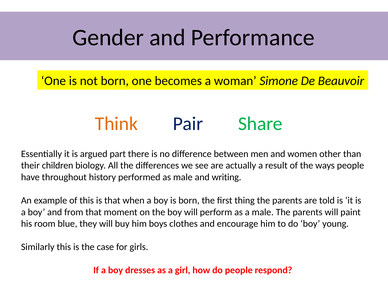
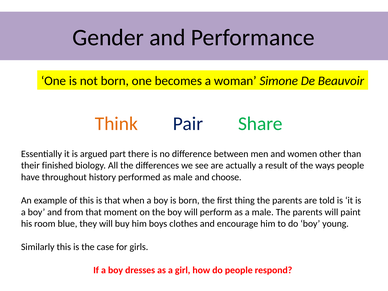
children: children -> finished (58, 166)
writing: writing -> choose (227, 177)
